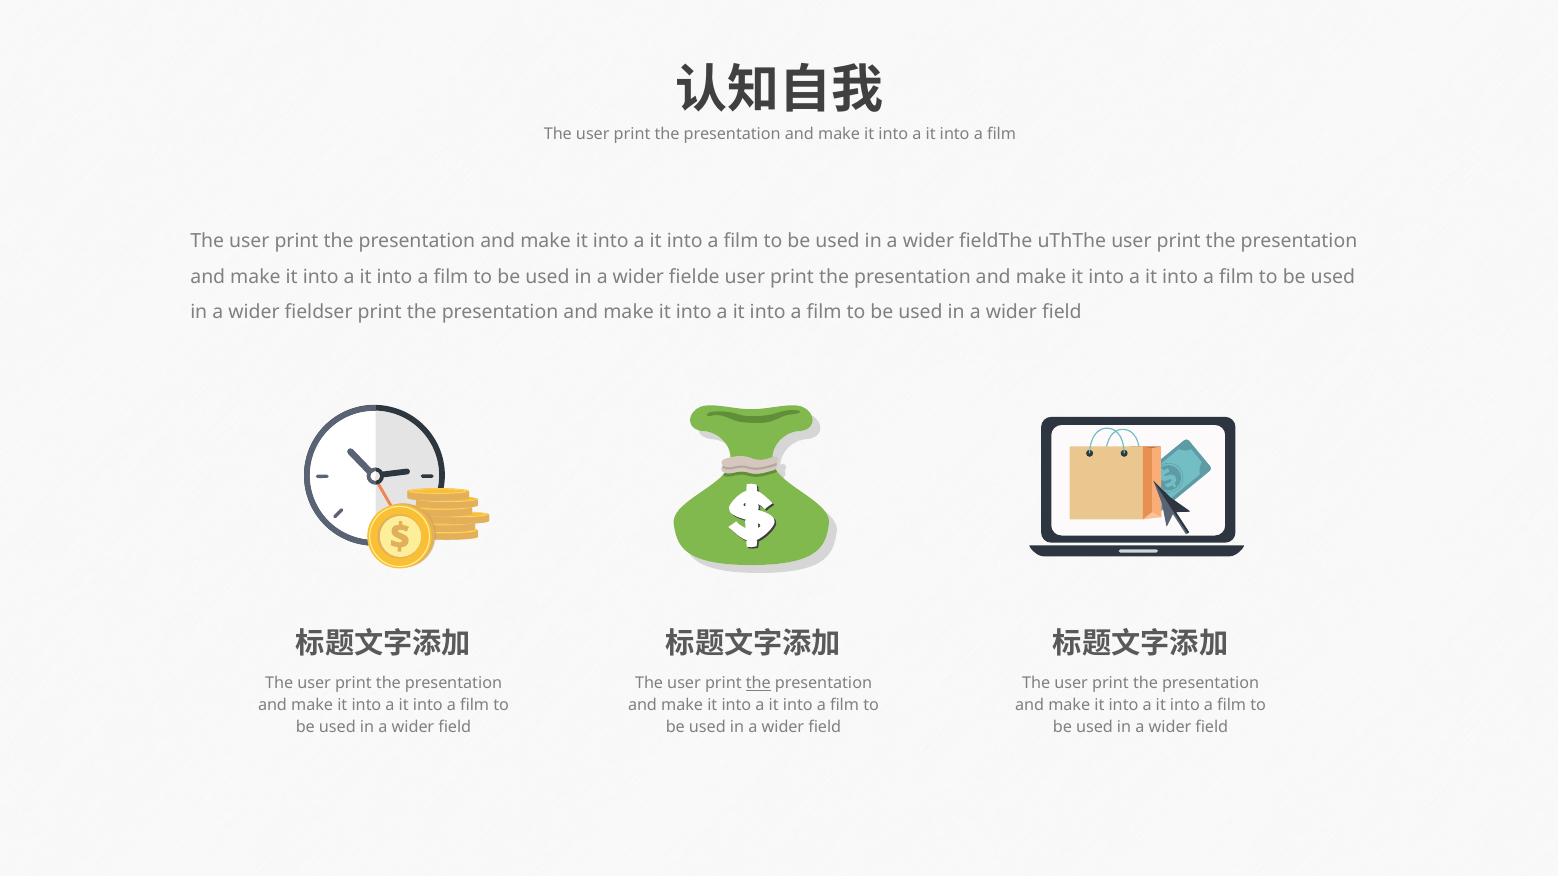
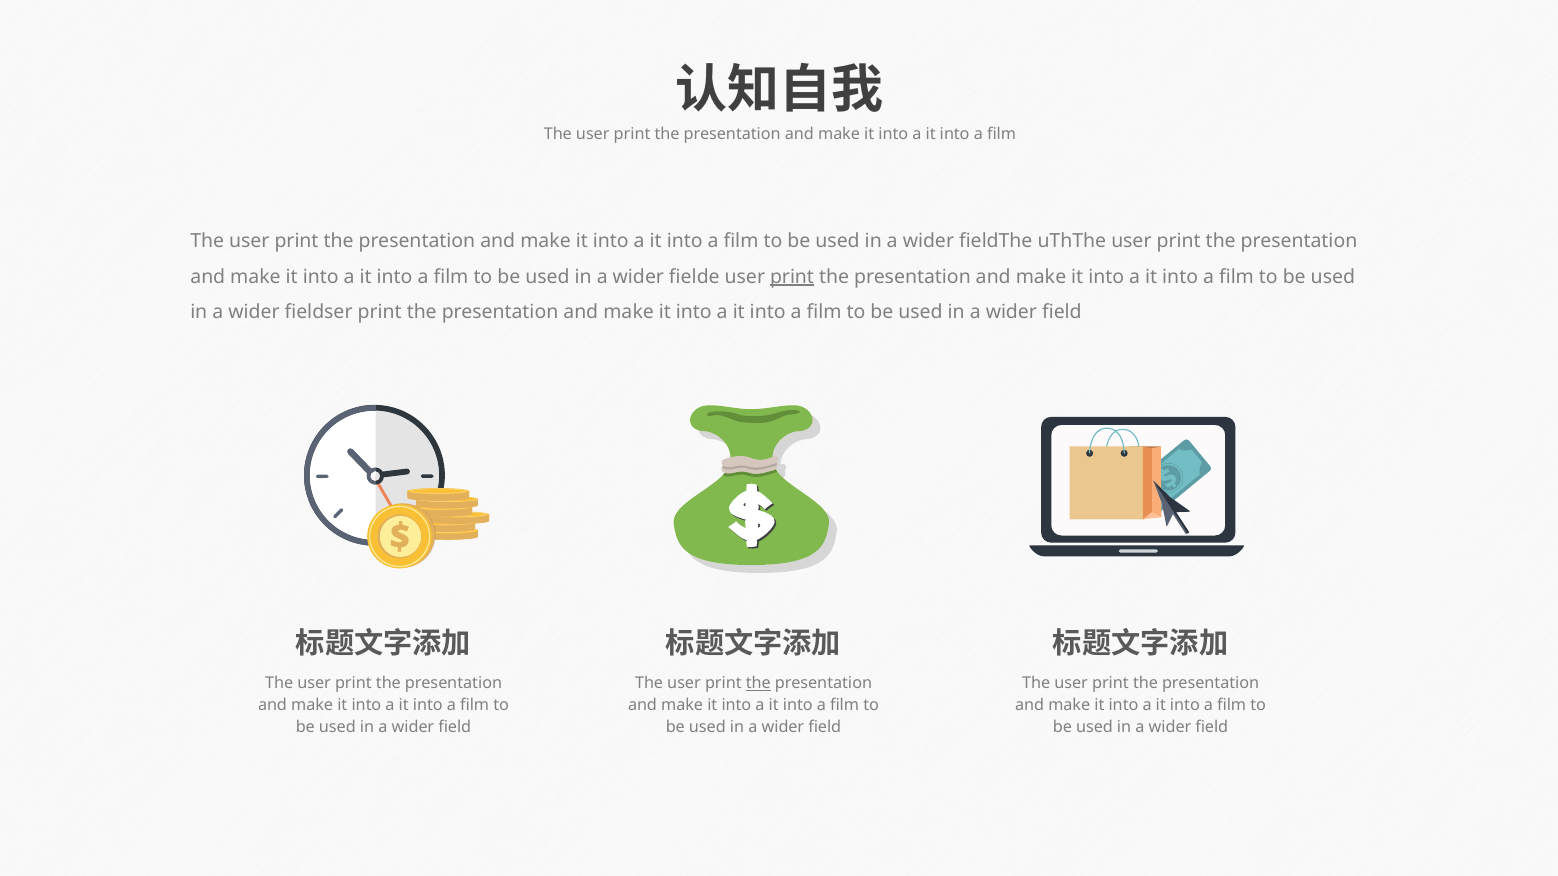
print underline: none -> present (792, 277)
